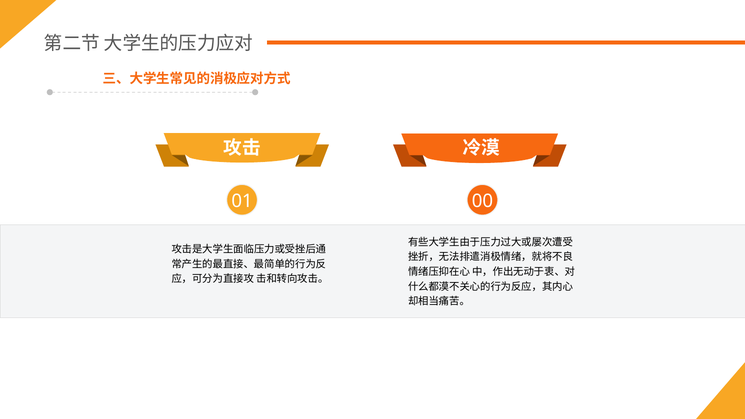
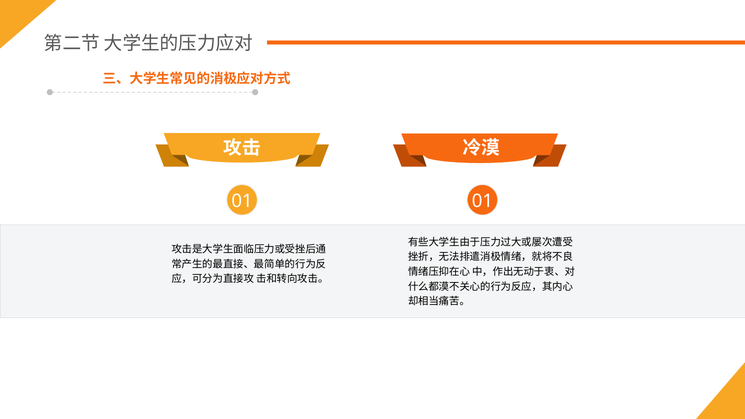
01 00: 00 -> 01 (482, 201)
